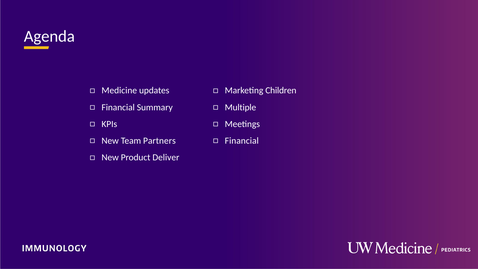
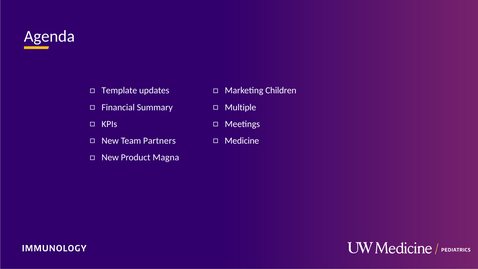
Medicine: Medicine -> Template (119, 90)
Financial: Financial -> Medicine (242, 141)
Deliver: Deliver -> Magna (166, 157)
